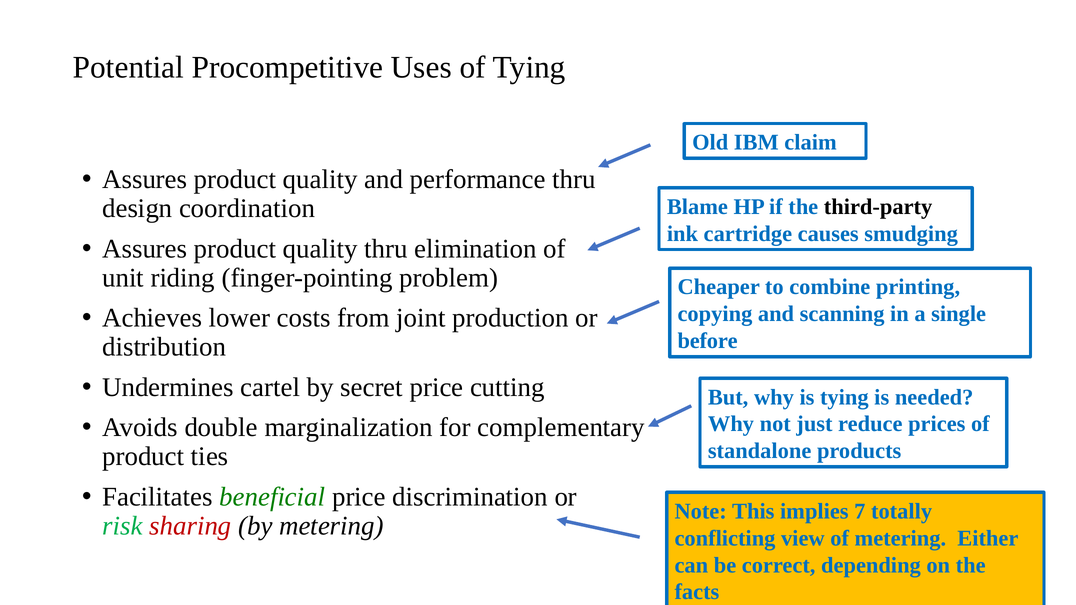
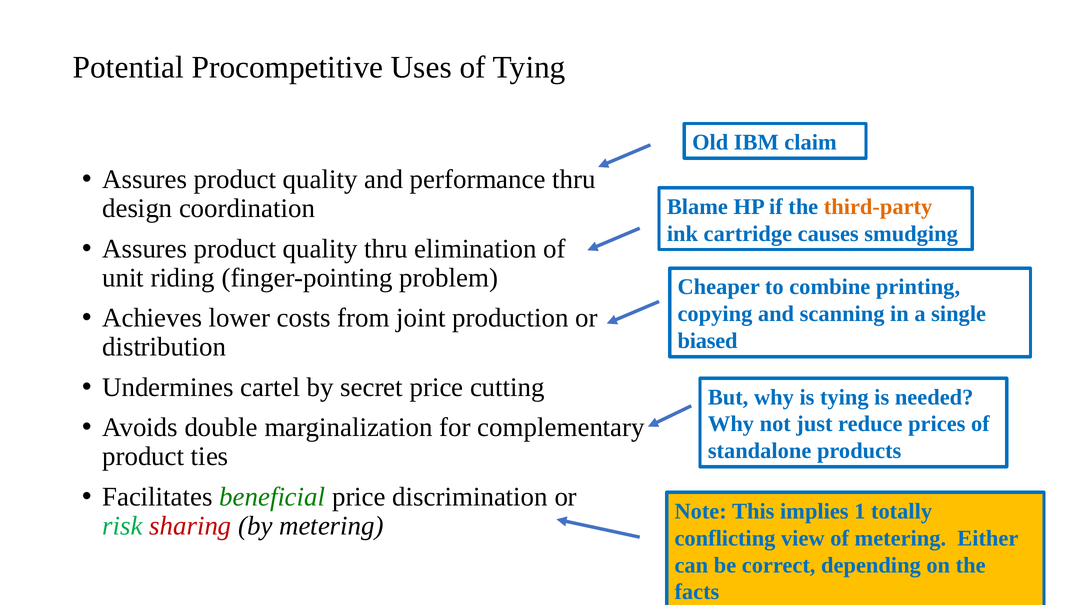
third-party colour: black -> orange (878, 207)
before: before -> biased (708, 341)
7: 7 -> 1 (860, 512)
